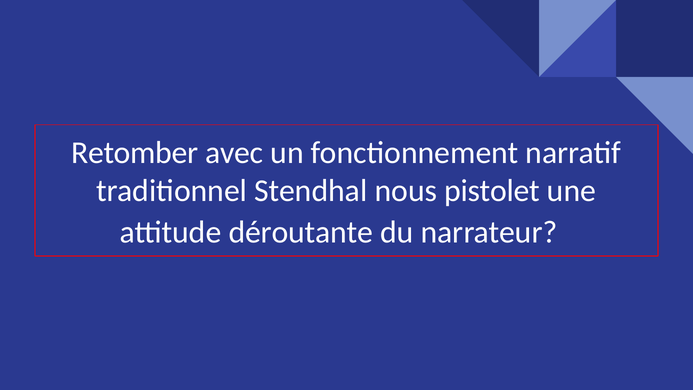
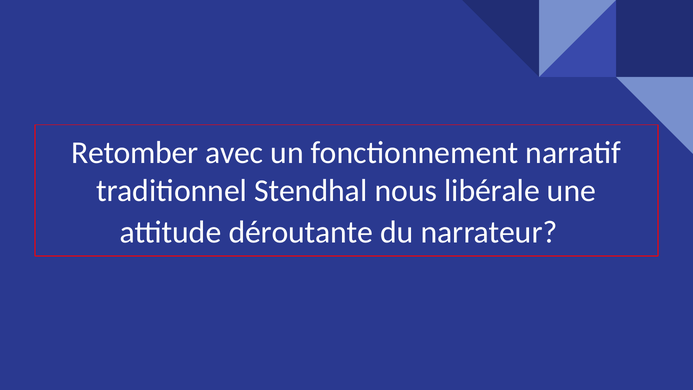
pistolet: pistolet -> libérale (492, 191)
